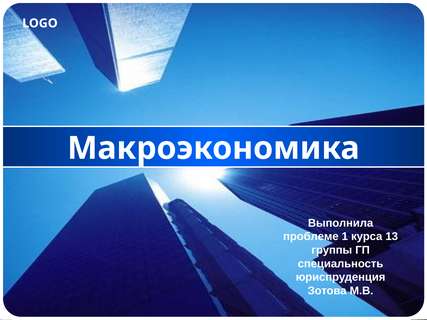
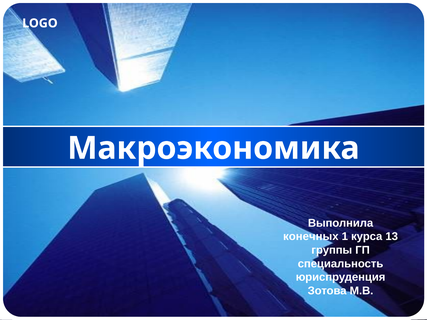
проблеме: проблеме -> конечных (311, 237)
